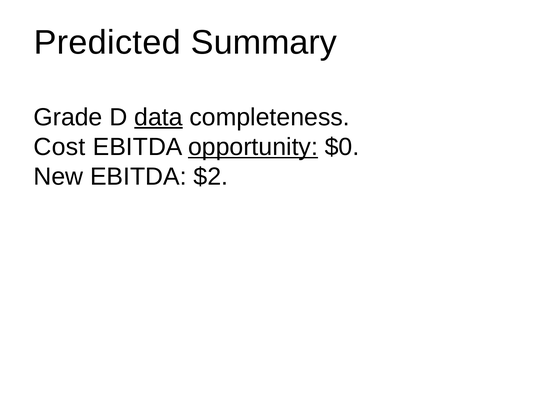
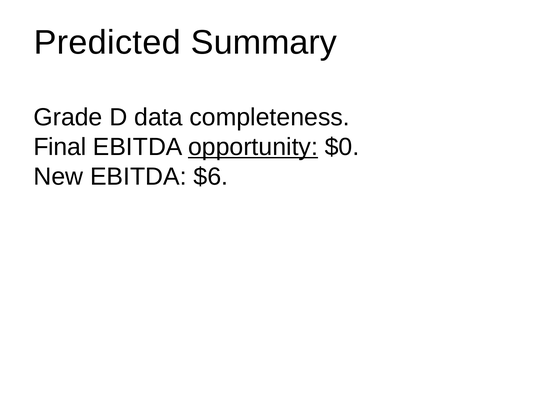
data underline: present -> none (158, 117)
Cost: Cost -> Final (60, 147)
$2: $2 -> $6 (211, 177)
